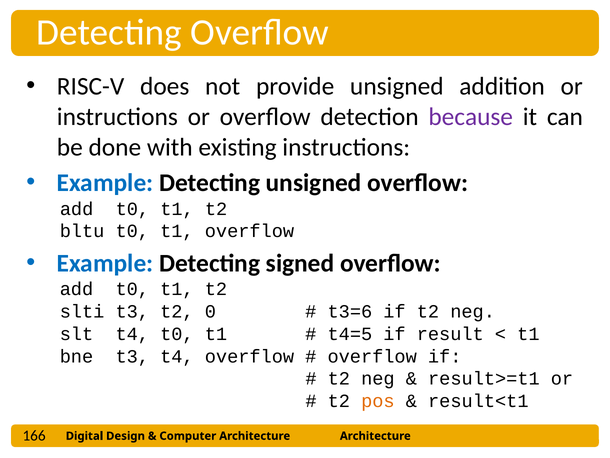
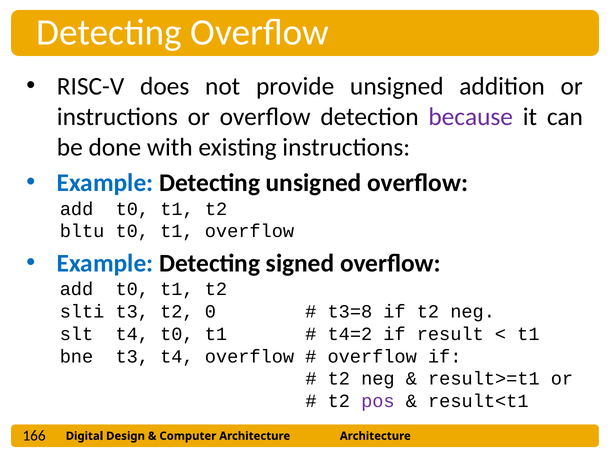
t3=6: t3=6 -> t3=8 (350, 311)
t4=5: t4=5 -> t4=2 (350, 334)
pos colour: orange -> purple (378, 401)
